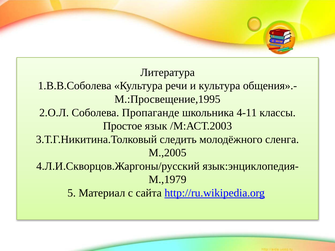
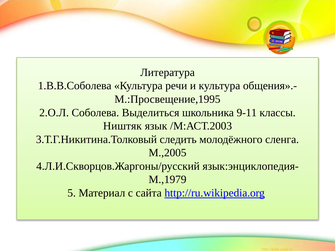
Пропаганде: Пропаганде -> Выделиться (151, 113)
4-11: 4-11 -> 9-11 (247, 113)
Простое: Простое -> Ништяк (122, 126)
